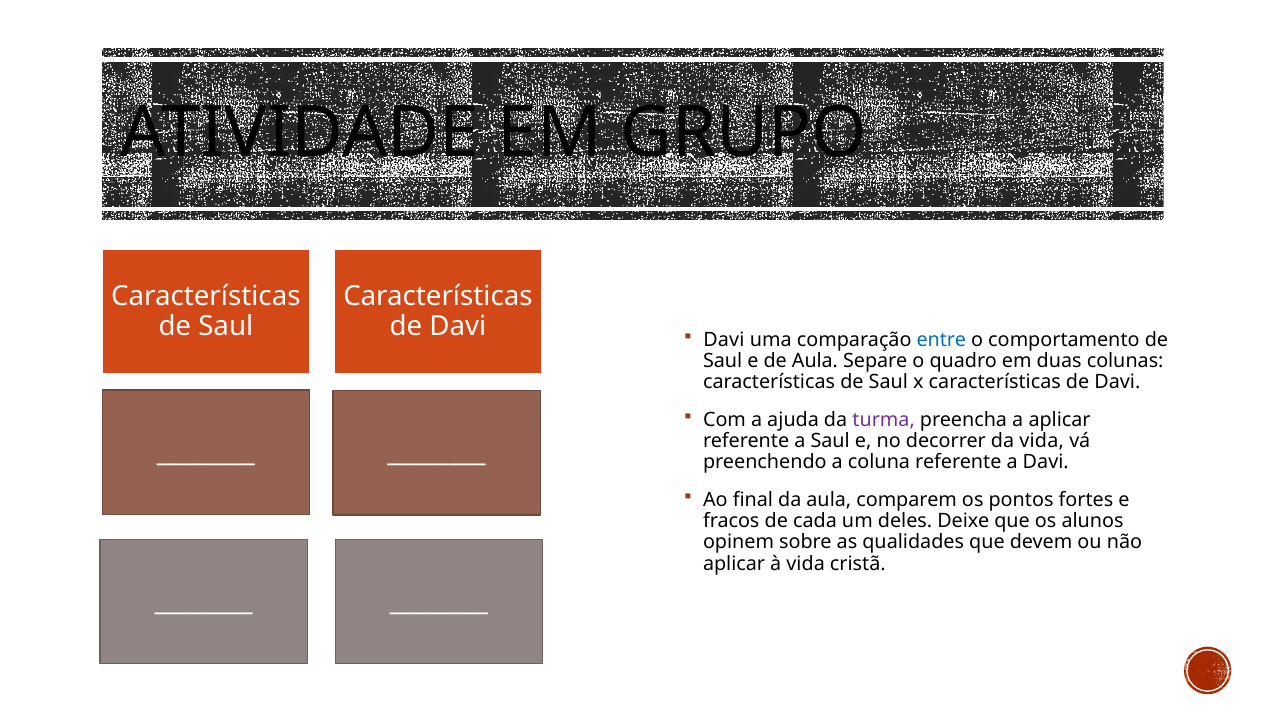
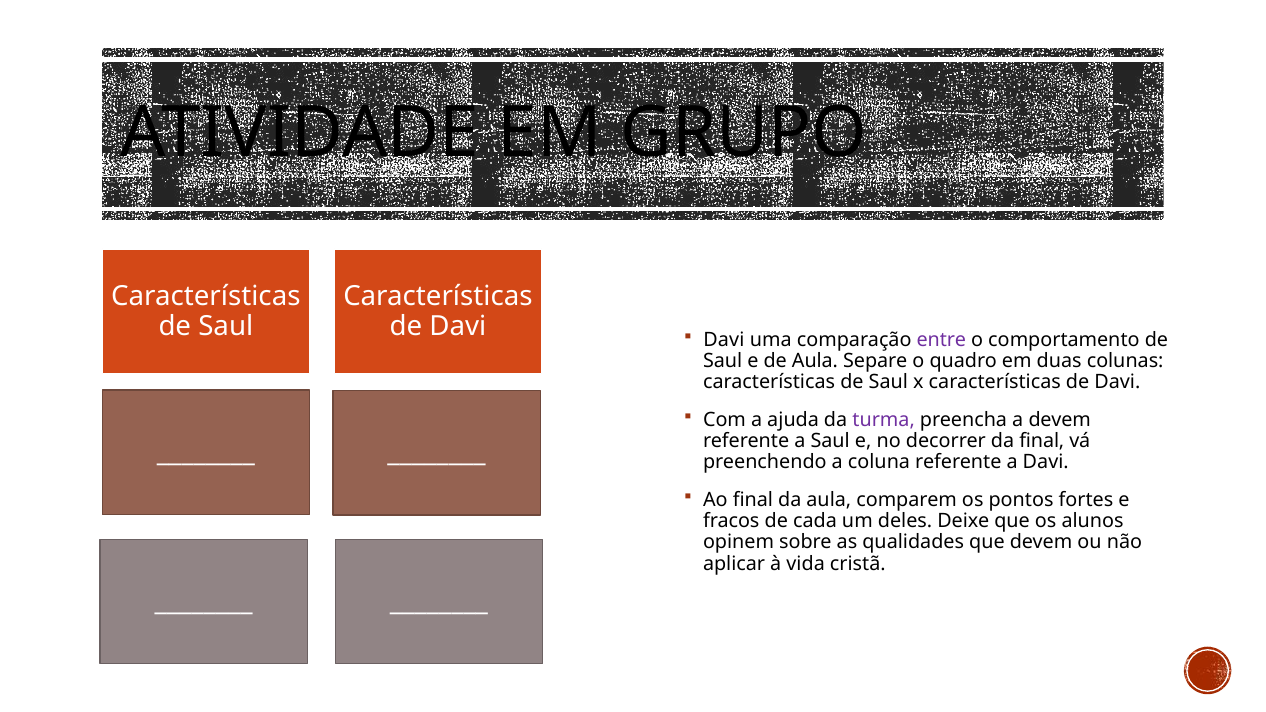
entre colour: blue -> purple (941, 340)
a aplicar: aplicar -> devem (1060, 420)
da vida: vida -> final (1042, 441)
